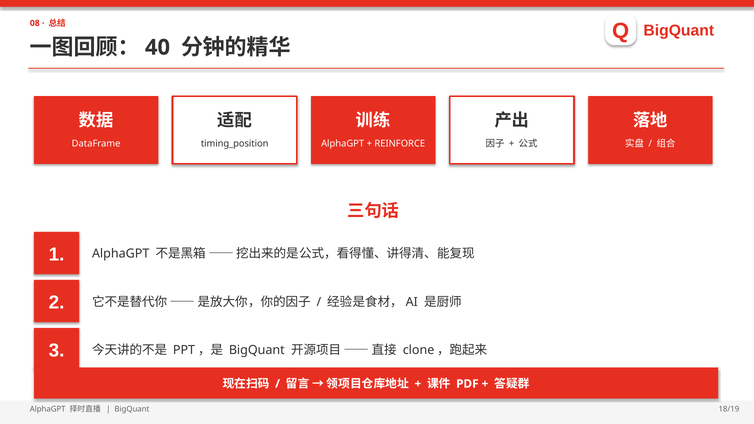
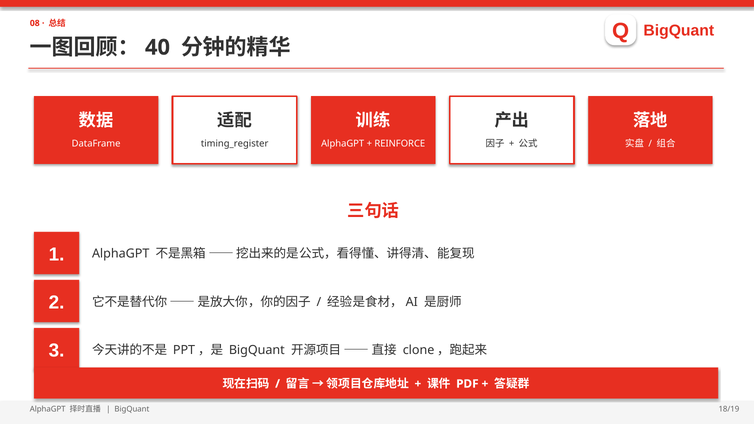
timing_position: timing_position -> timing_register (235, 144)
